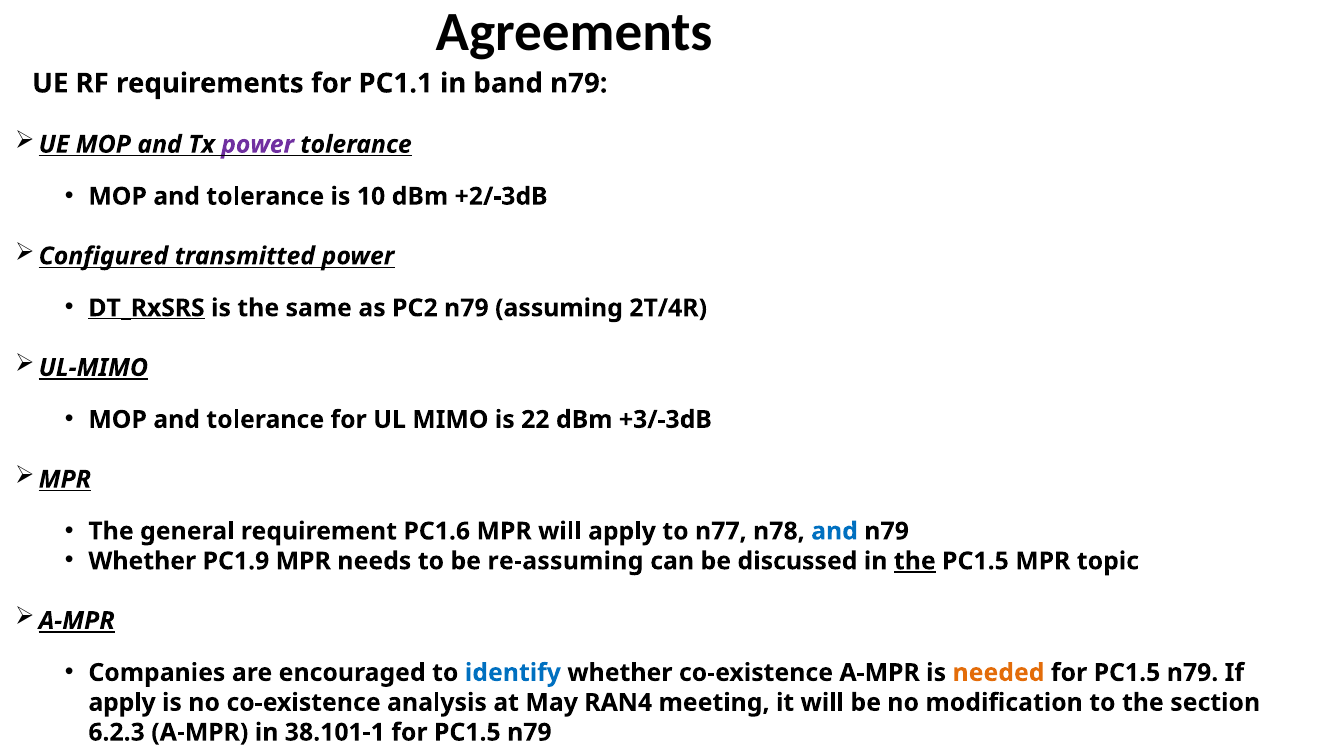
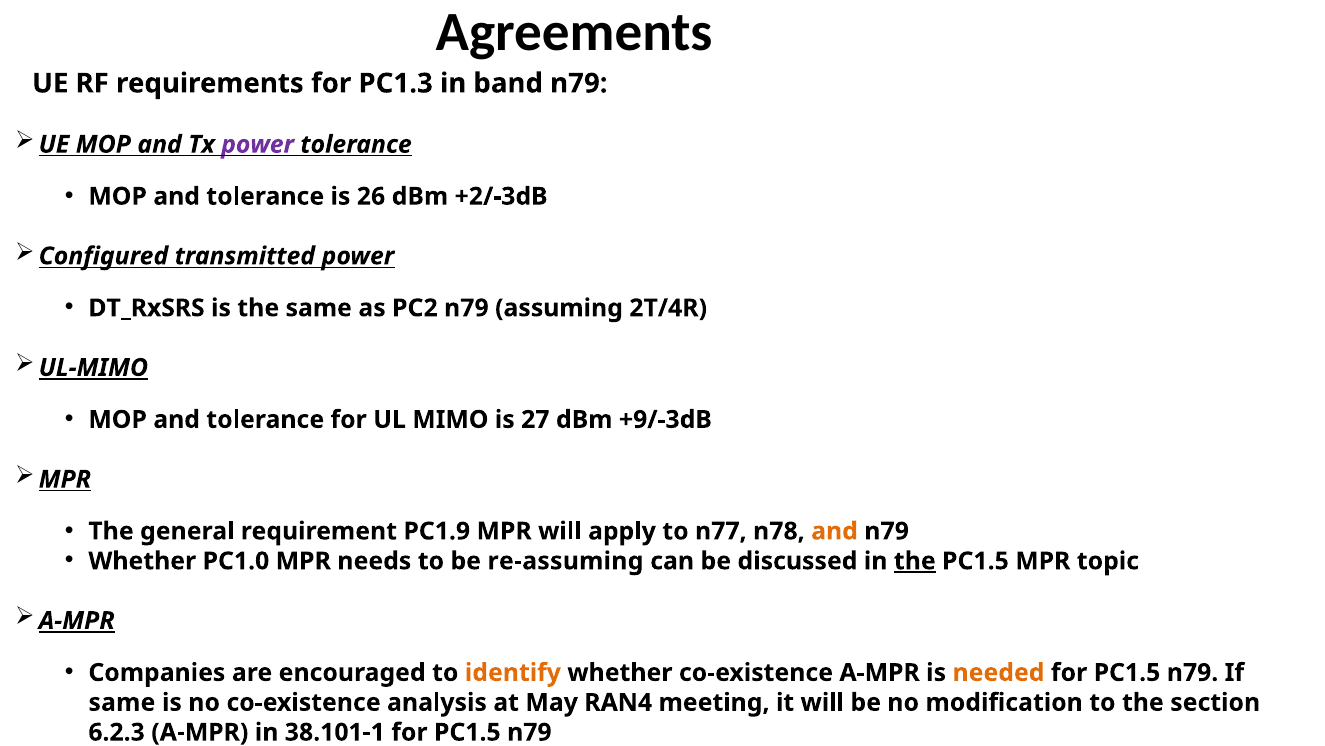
PC1.1: PC1.1 -> PC1.3 (396, 83)
10: 10 -> 26 (371, 196)
DT_RxSRS underline: present -> none (147, 308)
22: 22 -> 27 (535, 419)
+3/-3dB: +3/-3dB -> +9/-3dB (665, 419)
PC1.6: PC1.6 -> PC1.9 (437, 531)
and colour: blue -> orange (834, 531)
PC1.9: PC1.9 -> PC1.0 (236, 561)
identify colour: blue -> orange (513, 672)
apply: apply -> same (122, 702)
